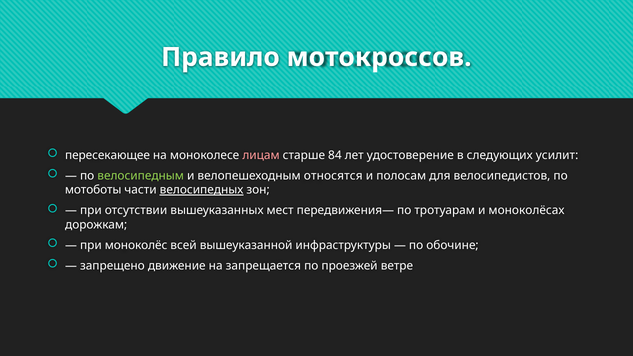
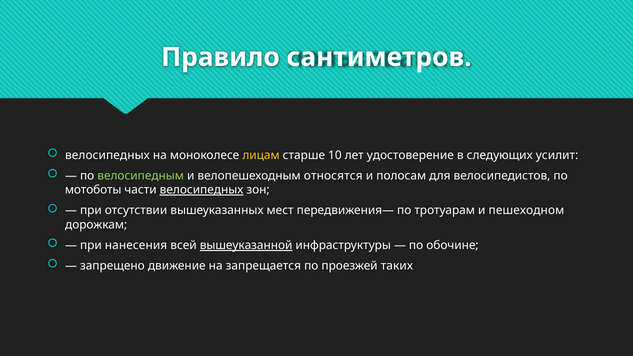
мотокроссов: мотокроссов -> сантиметров (379, 57)
пересекающее: пересекающее -> велосипедных (107, 155)
лицам colour: pink -> yellow (261, 155)
84: 84 -> 10 (335, 155)
моноколёсах: моноколёсах -> пешеходном (526, 211)
моноколёс: моноколёс -> нанесения (136, 245)
вышеуказанной underline: none -> present (246, 245)
ветре: ветре -> таких (397, 266)
